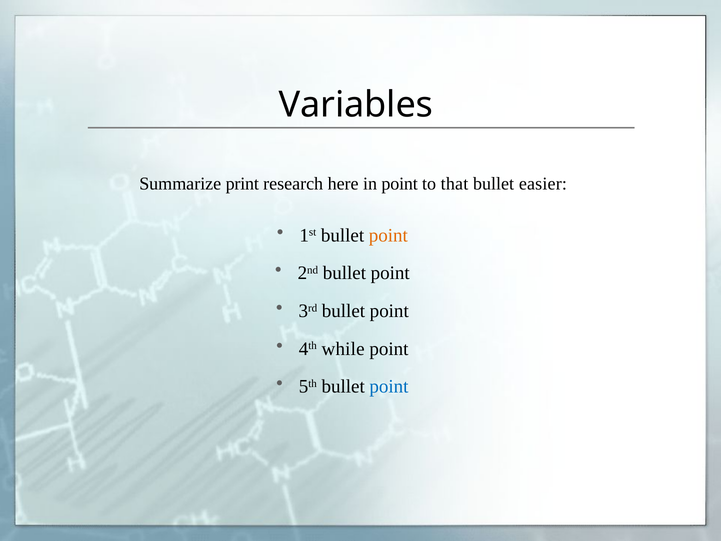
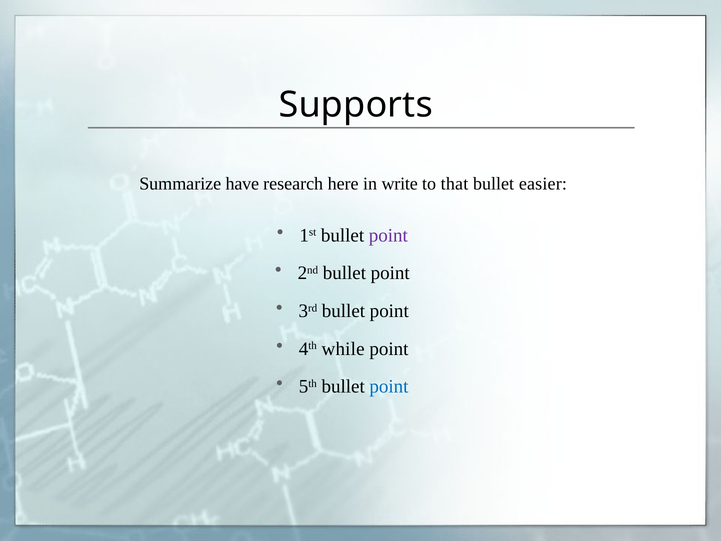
Variables: Variables -> Supports (356, 105)
print: print -> have (242, 184)
in point: point -> write (400, 184)
point colour: orange -> purple (388, 235)
